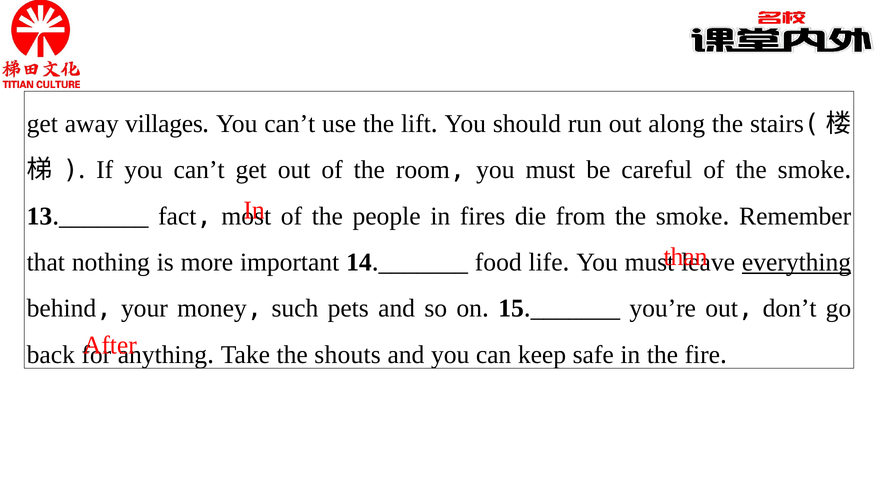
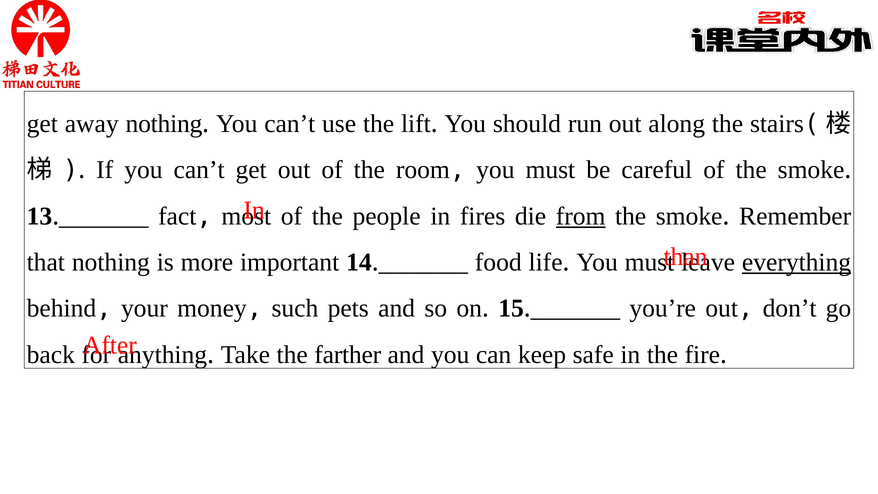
away villages: villages -> nothing (164, 124)
from underline: none -> present (581, 216)
shouts: shouts -> farther (348, 354)
